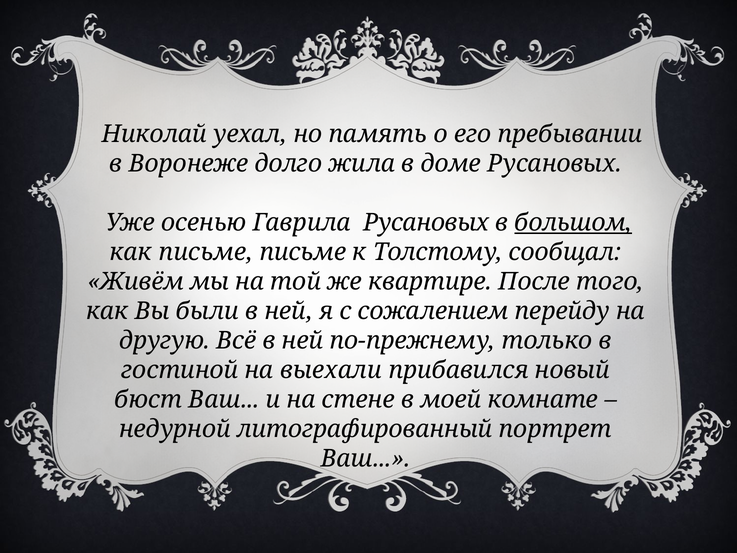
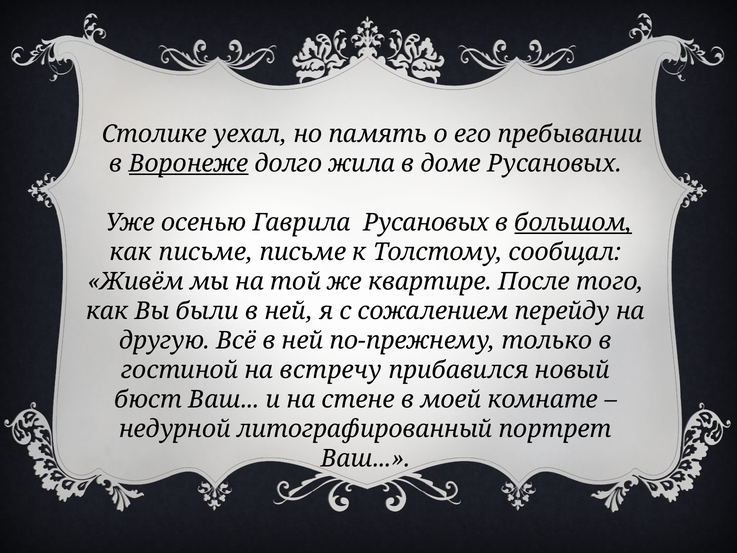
Николай: Николай -> Столике (154, 134)
Воронеже underline: none -> present (189, 163)
выехали: выехали -> встречу (331, 370)
